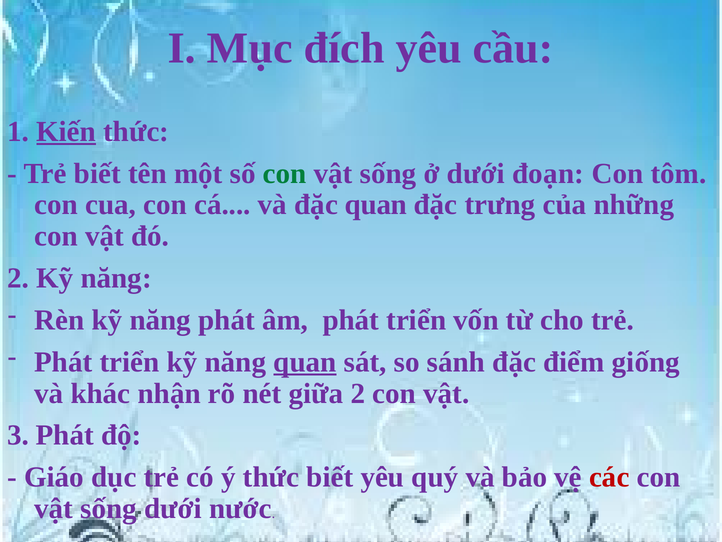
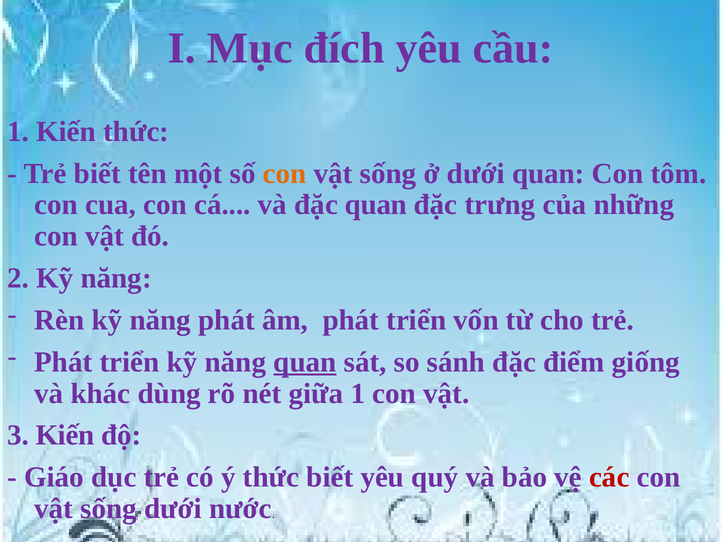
Kiến underline: present -> none (66, 131)
con colour: green -> orange (285, 173)
dưới đoạn: đoạn -> quan (548, 173)
nhận: nhận -> dùng (169, 393)
giữa 2: 2 -> 1 (358, 393)
3 Phát: Phát -> Kiến (65, 435)
